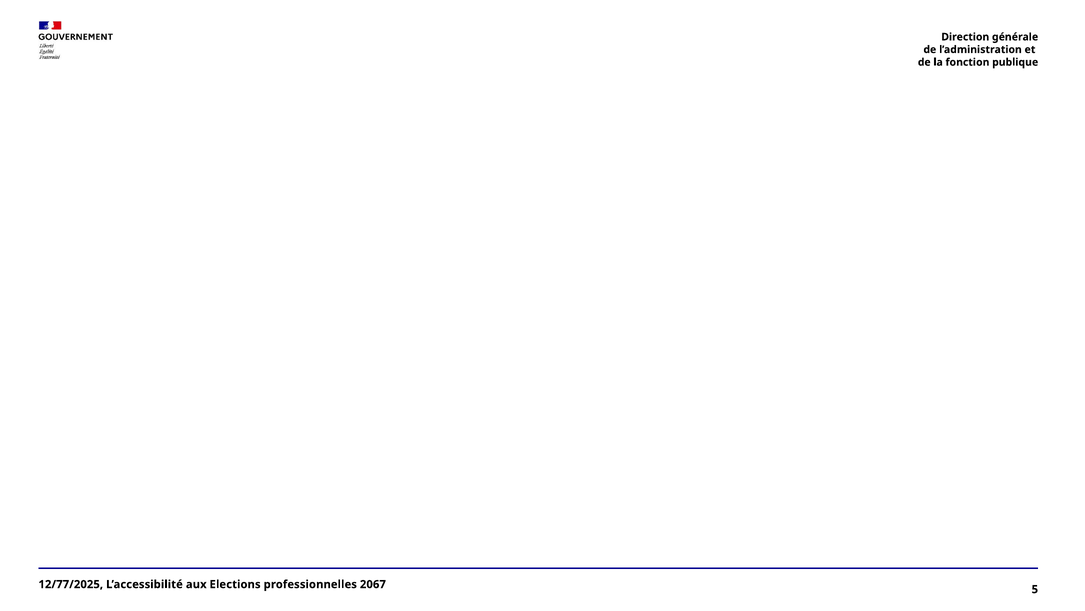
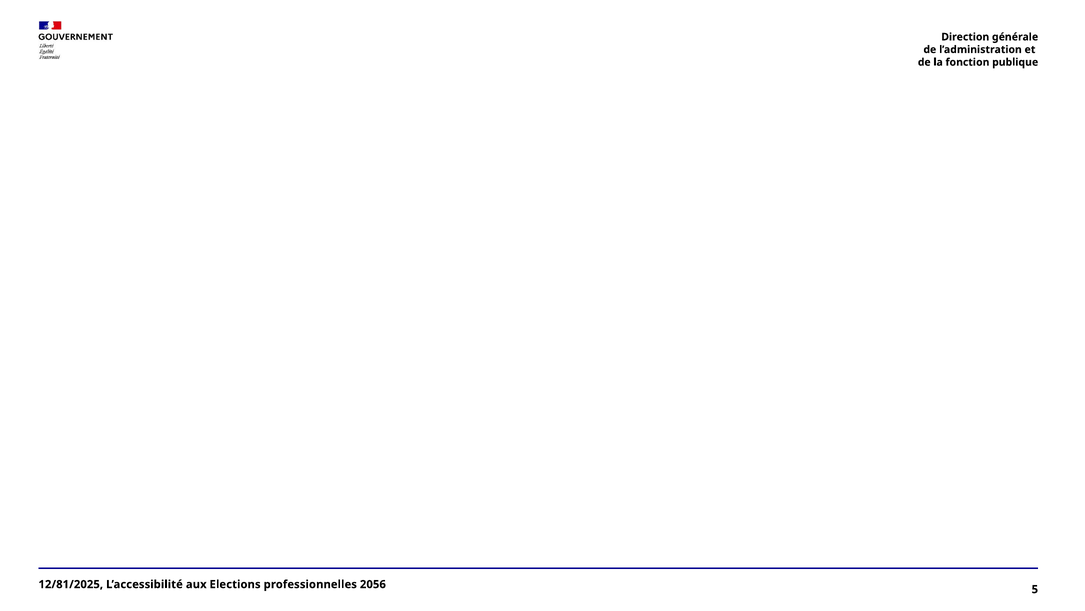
12/77/2025: 12/77/2025 -> 12/81/2025 (71, 584)
2067: 2067 -> 2056 (373, 584)
